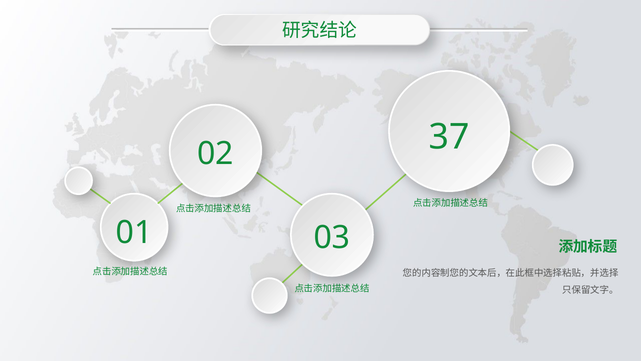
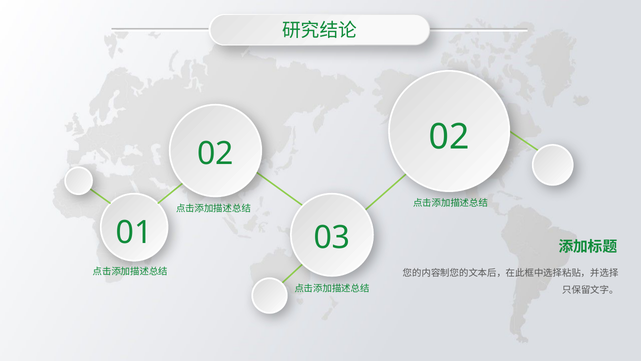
02 37: 37 -> 02 (449, 137)
